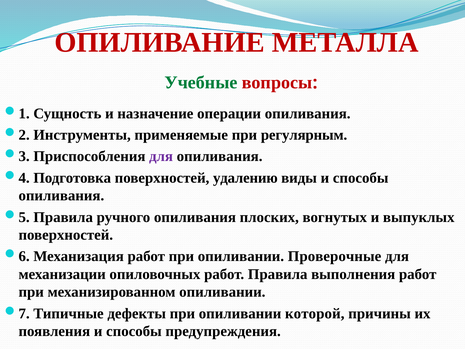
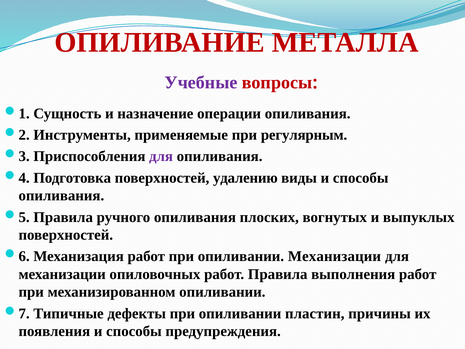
Учебные colour: green -> purple (201, 83)
опиливании Проверочные: Проверочные -> Механизации (335, 256)
которой: которой -> пластин (315, 313)
